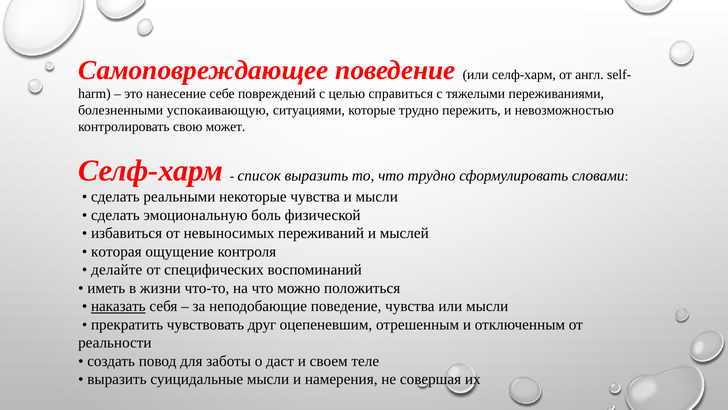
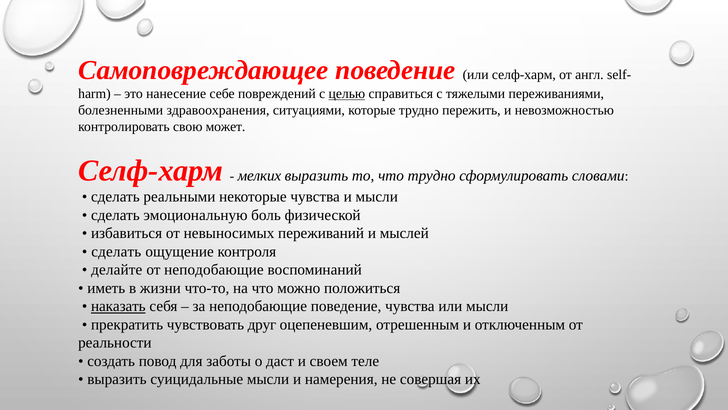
целью underline: none -> present (347, 94)
успокаивающую: успокаивающую -> здравоохранения (218, 110)
список: список -> мелких (259, 175)
которая: которая -> сделать (116, 251)
от специфических: специфических -> неподобающие (214, 270)
